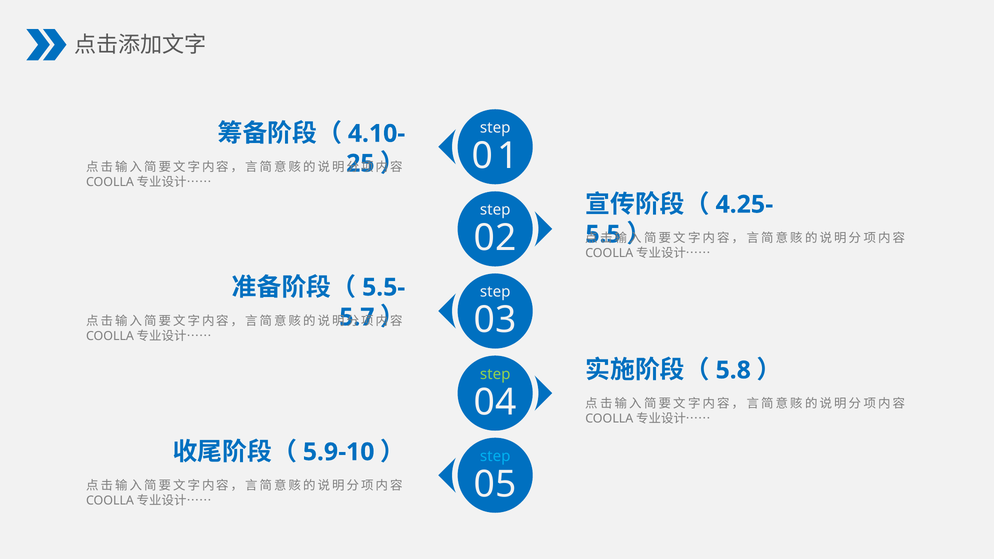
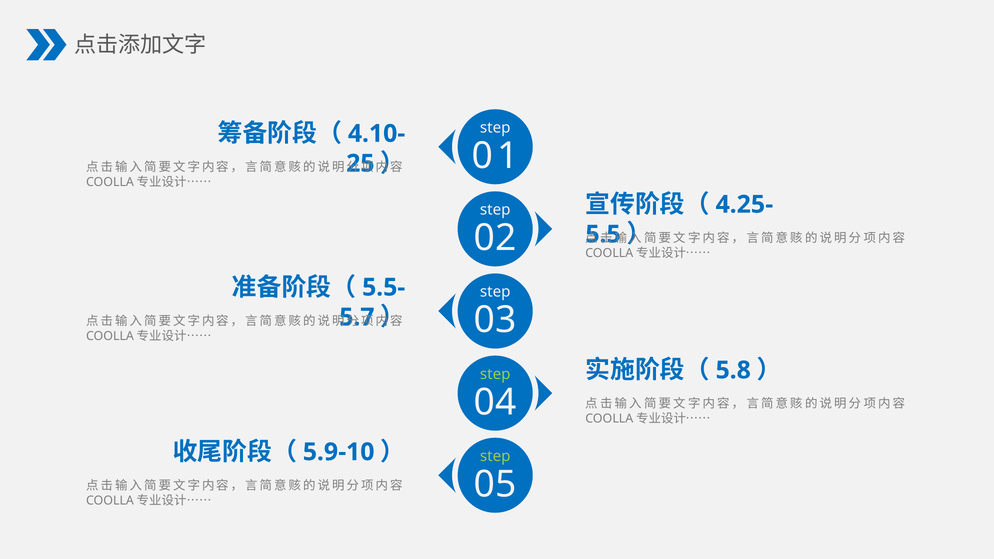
step colour: light blue -> light green (495, 456)
